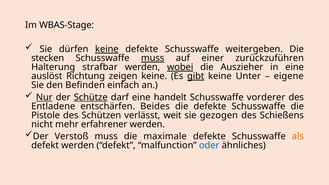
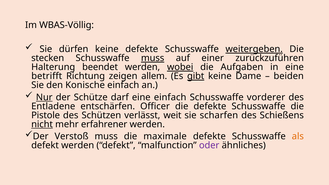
WBAS-Stage: WBAS-Stage -> WBAS-Völlig (67, 25)
keine underline: present -> none (107, 49)
weitergeben underline: none -> present (254, 49)
strafbar: strafbar -> beendet (100, 67)
Auszieher: Auszieher -> Aufgaben (242, 67)
auslöst: auslöst -> betrifft (47, 76)
zeigen keine: keine -> allem (154, 76)
Unter: Unter -> Dame (248, 76)
eigene: eigene -> beiden (289, 76)
Befinden: Befinden -> Konische (85, 85)
Schütze underline: present -> none (91, 97)
eine handelt: handelt -> einfach (170, 97)
Beides: Beides -> Officer (155, 106)
gezogen: gezogen -> scharfen (219, 115)
nicht underline: none -> present (42, 124)
oder colour: blue -> purple (209, 145)
